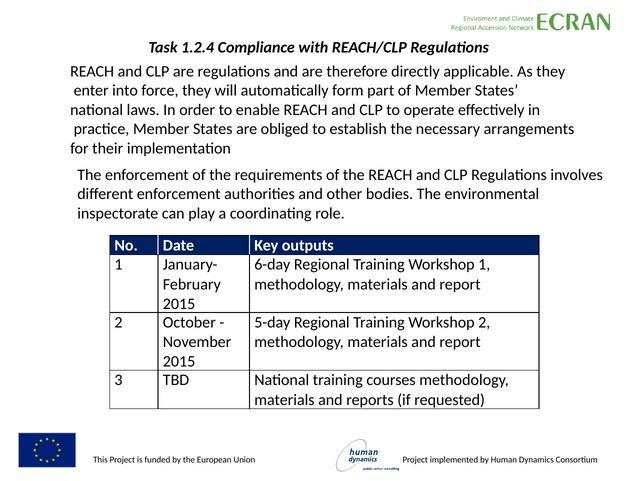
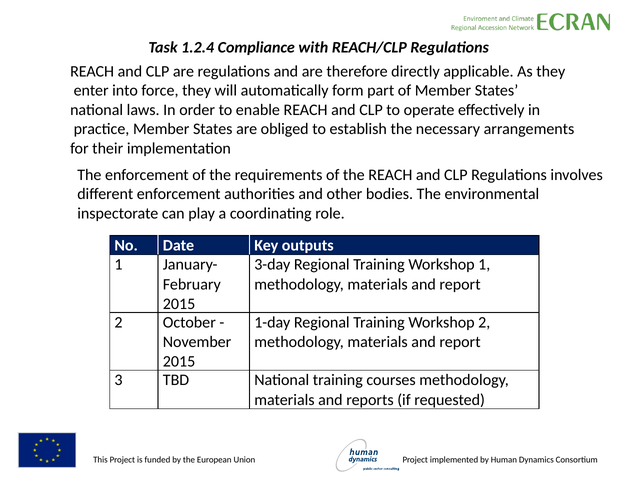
6-day: 6-day -> 3-day (272, 265)
5-day: 5-day -> 1-day (272, 322)
